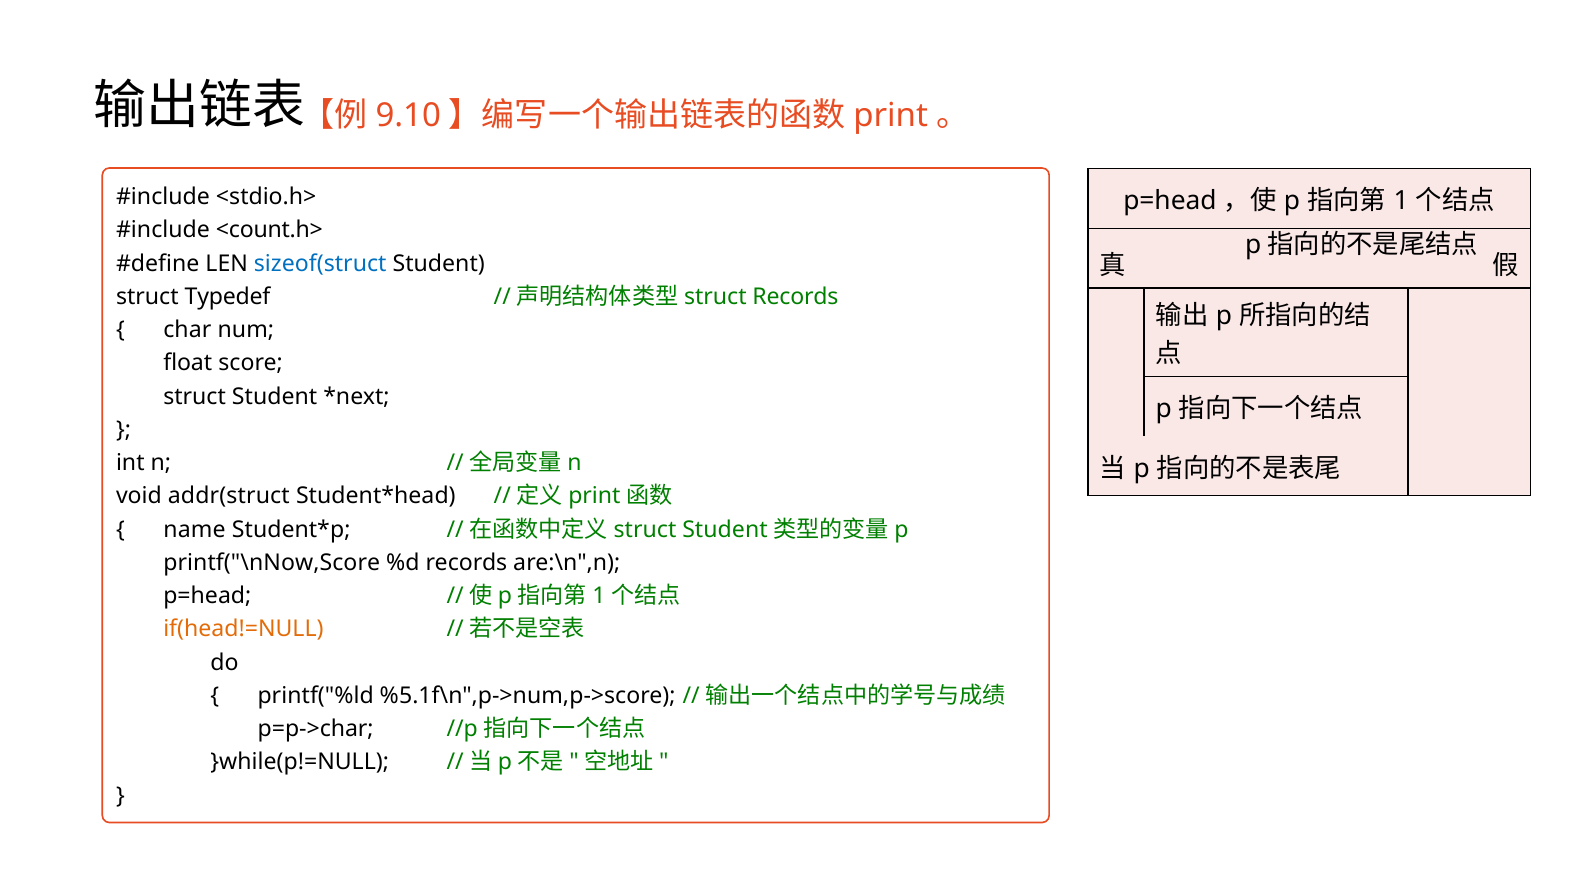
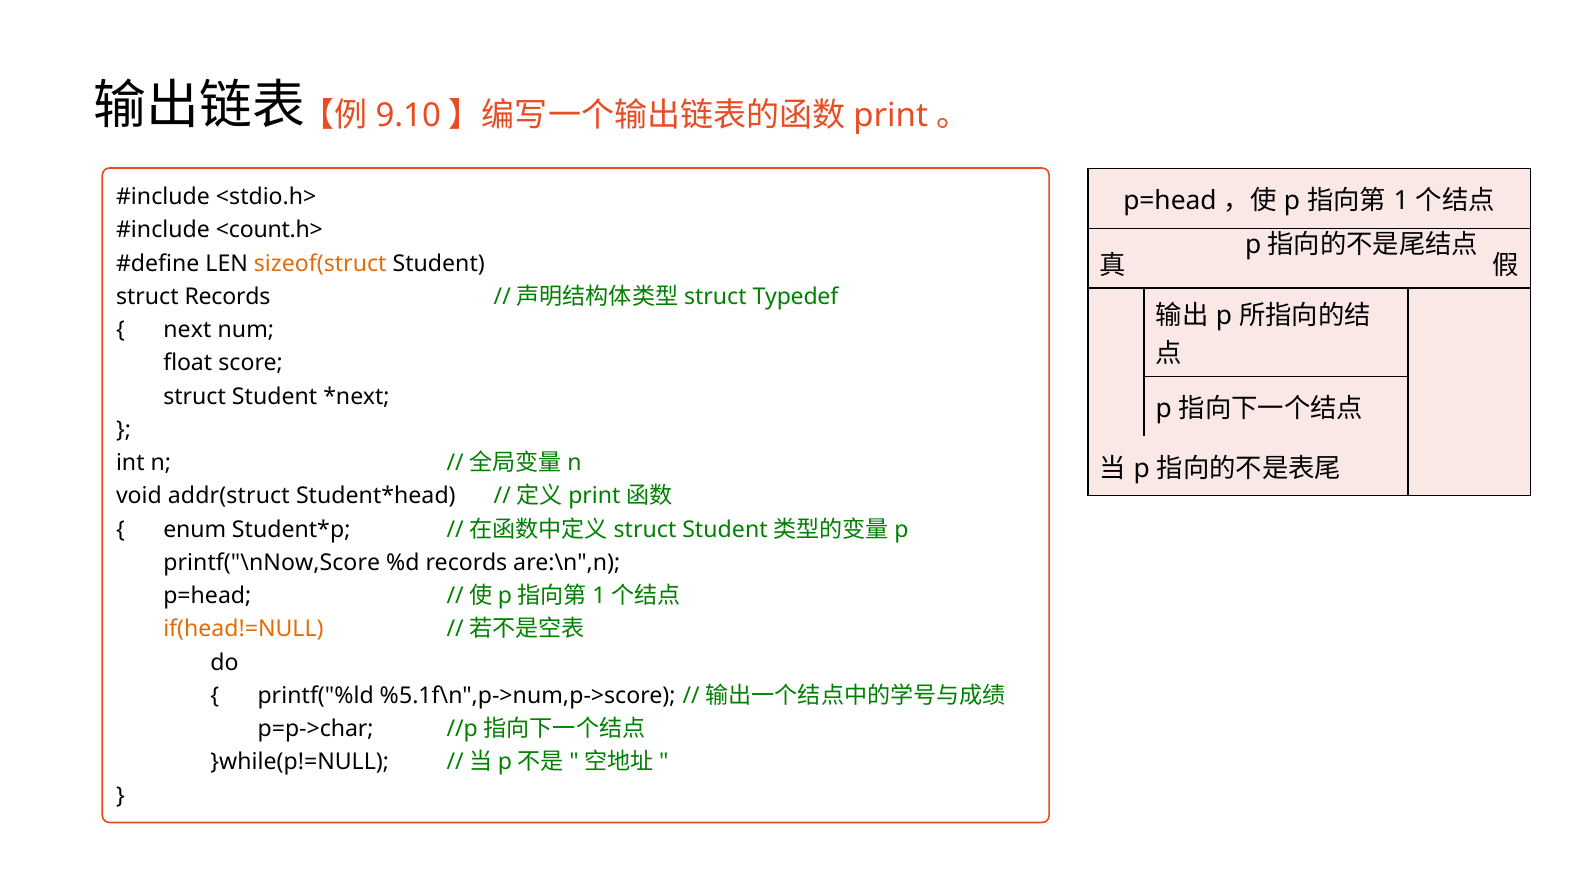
sizeof(struct colour: blue -> orange (320, 263)
struct Typedef: Typedef -> Records (227, 296)
Records: Records -> Typedef (795, 296)
char: char -> next (187, 330)
name: name -> enum (195, 529)
